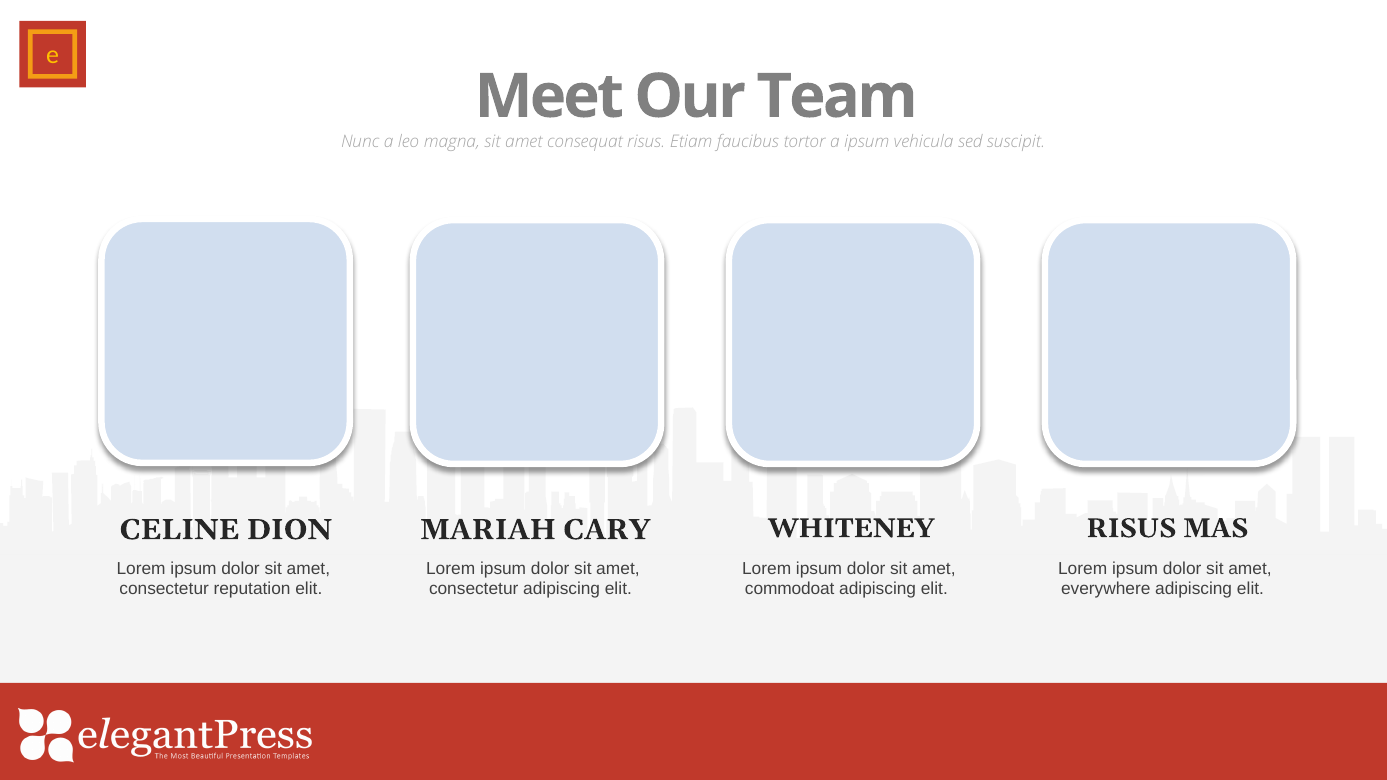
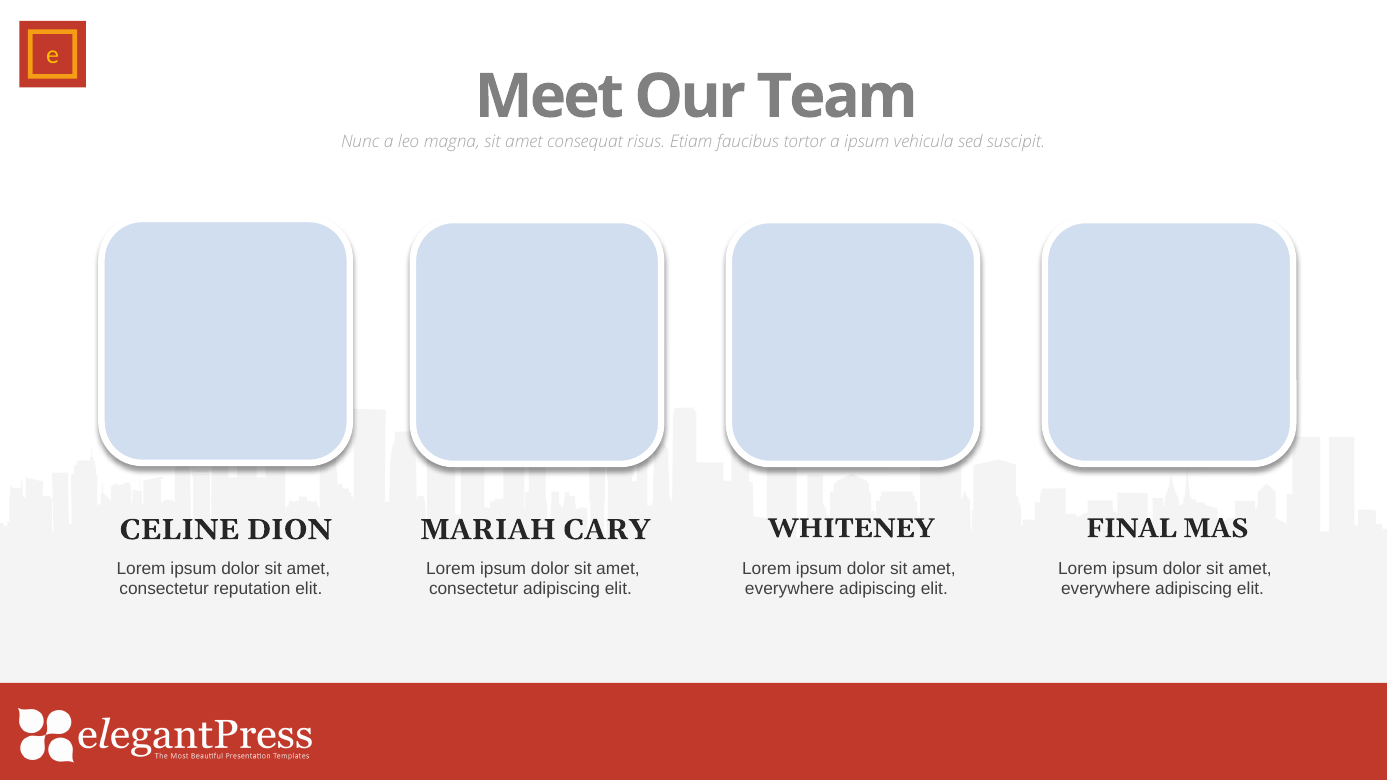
RISUS: RISUS -> FINAL (1131, 528)
commodoat: commodoat -> everywhere (790, 589)
